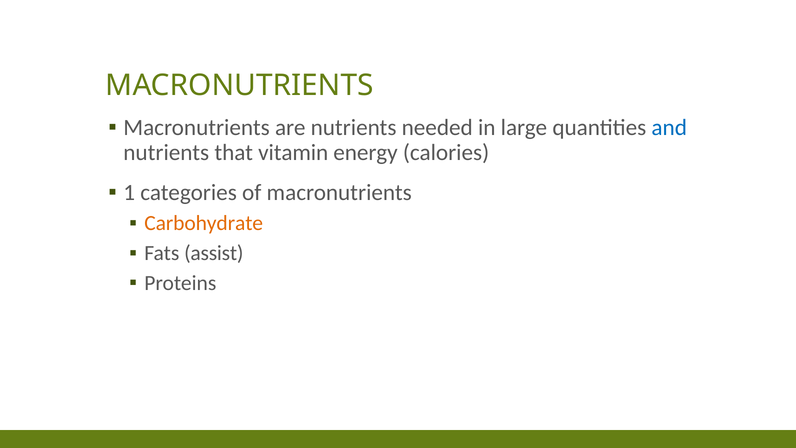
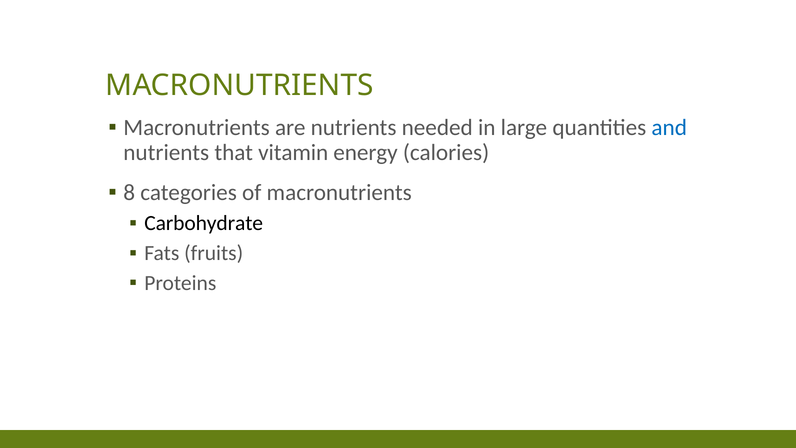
1: 1 -> 8 (129, 192)
Carbohydrate colour: orange -> black (204, 223)
assist: assist -> fruits (214, 253)
